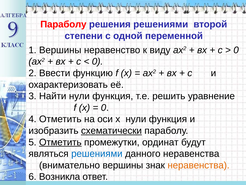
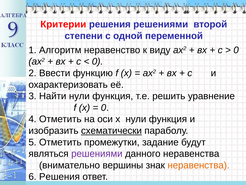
Параболу: Параболу -> Критерии (63, 24)
1 Вершины: Вершины -> Алгоритм (60, 50)
Отметить underline: present -> none (60, 142)
ординат: ординат -> задание (160, 142)
решениями colour: blue -> purple (97, 153)
6 Возникла: Возникла -> Решения (59, 176)
